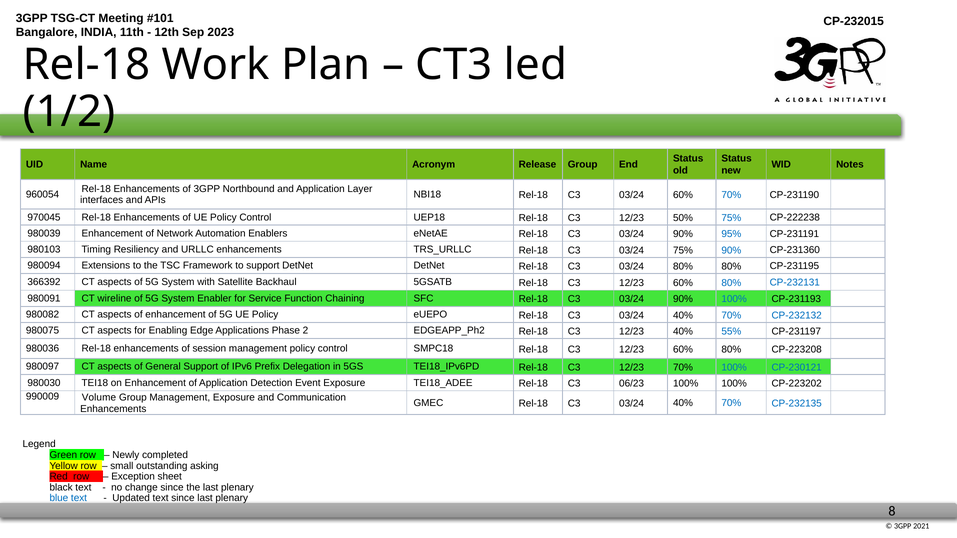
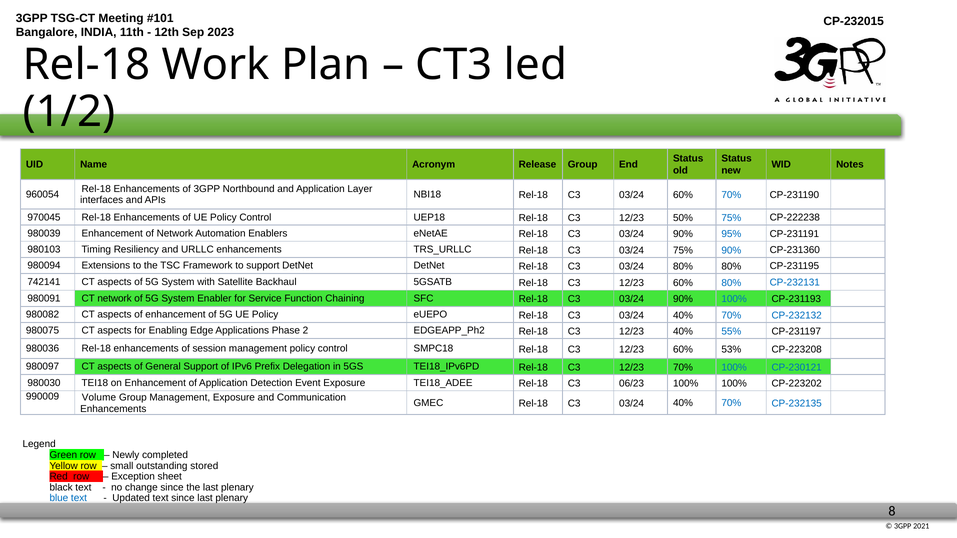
366392: 366392 -> 742141 (44, 282)
CT wireline: wireline -> network (115, 299)
80%: 80% -> 53% (731, 350)
asking: asking -> stored (204, 466)
